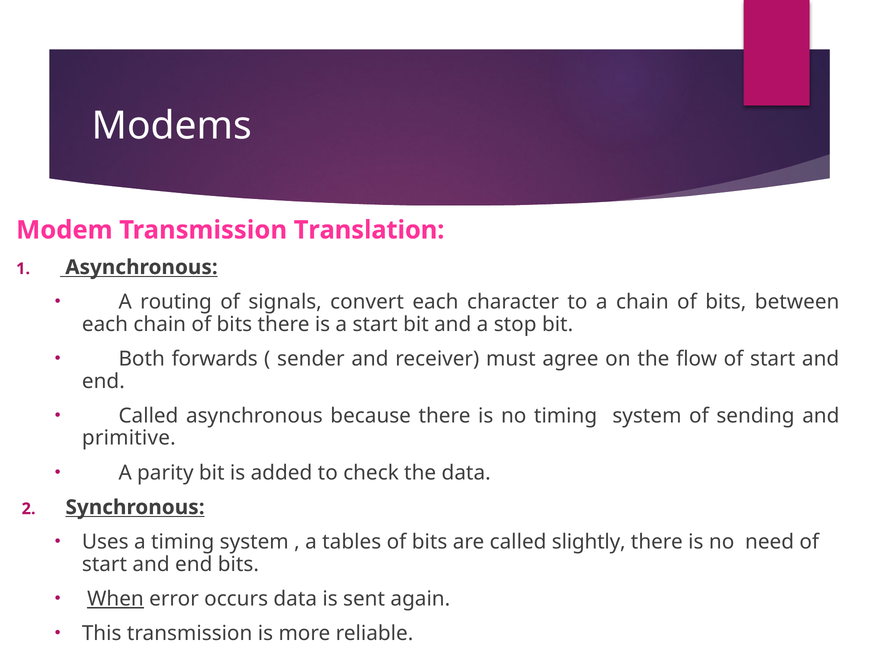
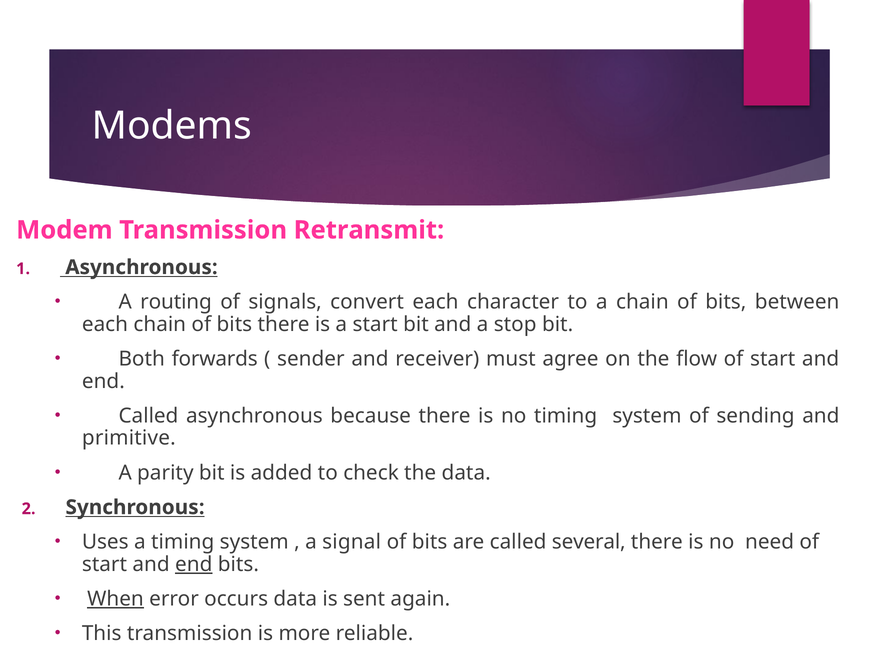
Translation: Translation -> Retransmit (369, 230)
tables: tables -> signal (352, 542)
slightly: slightly -> several (589, 542)
end underline: none -> present (194, 565)
